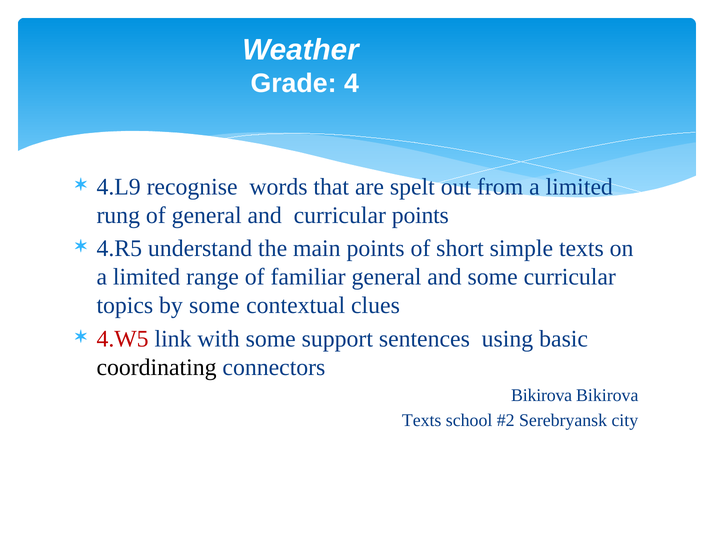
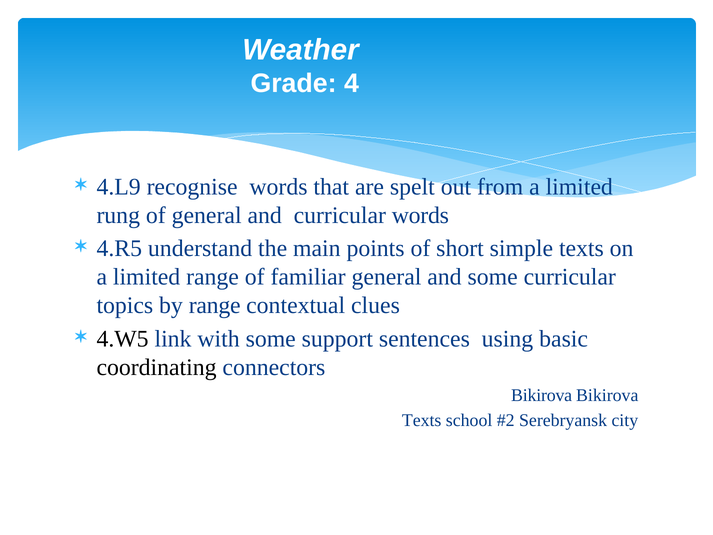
curricular points: points -> words (420, 215)
by some: some -> range (215, 305)
4.W5 colour: red -> black (123, 339)
